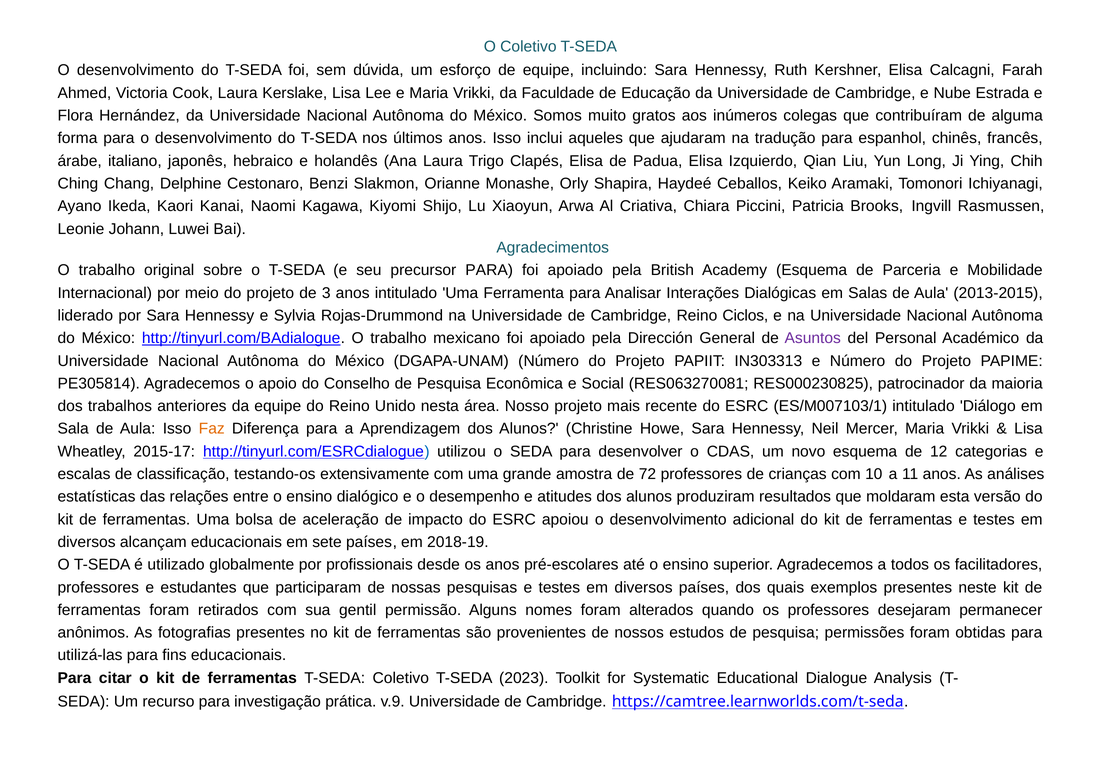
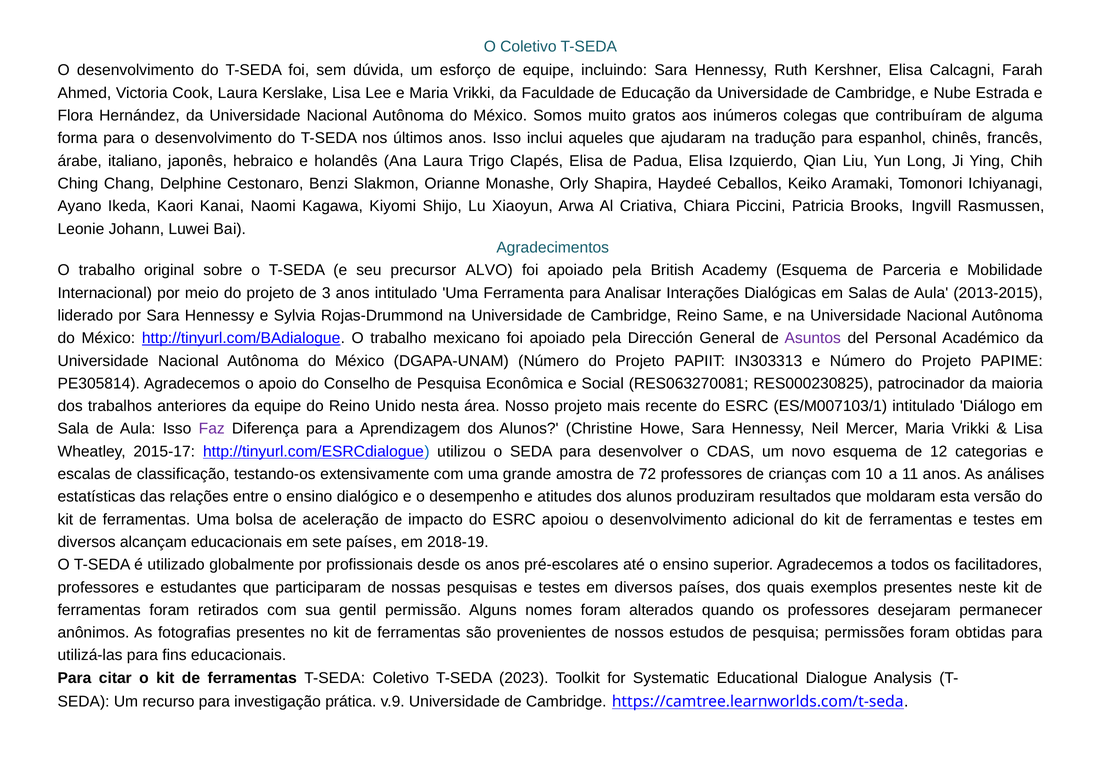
precursor PARA: PARA -> ALVO (489, 270)
Ciclos: Ciclos -> Same (745, 316)
Faz colour: orange -> purple (212, 429)
